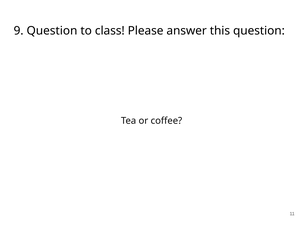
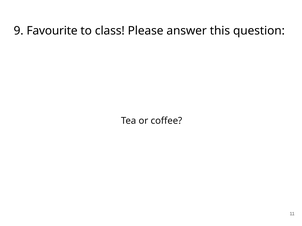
9 Question: Question -> Favourite (52, 31)
